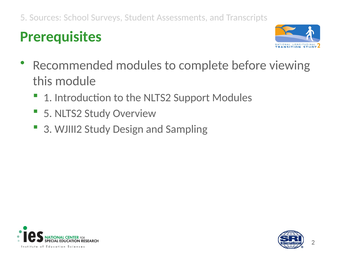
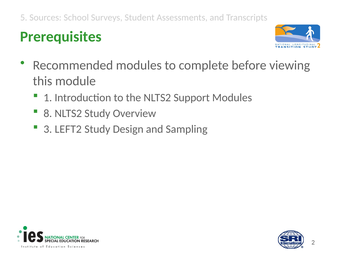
5: 5 -> 8 (48, 113)
WJIII2: WJIII2 -> LEFT2 (68, 129)
